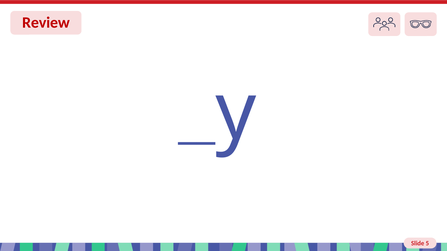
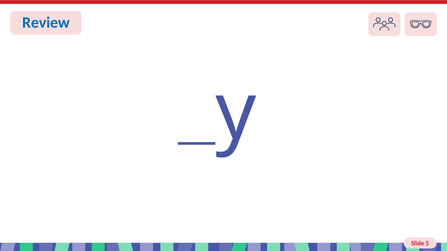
Review colour: red -> blue (46, 23)
